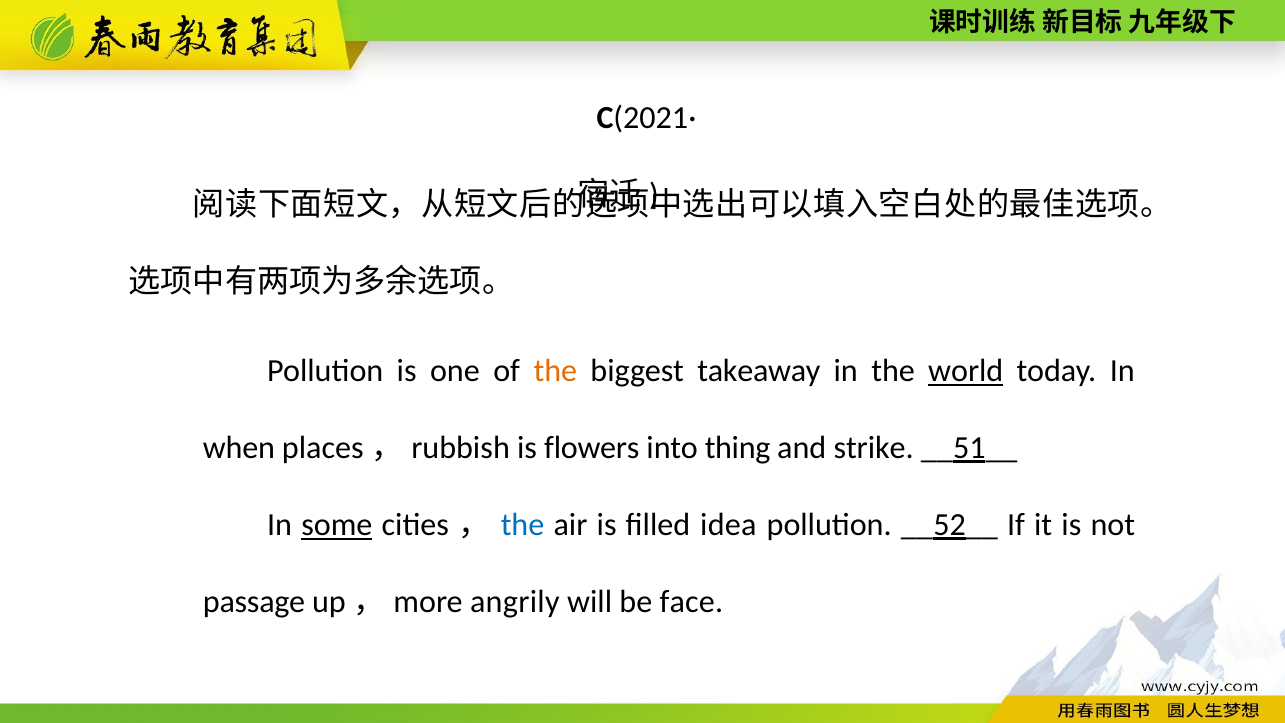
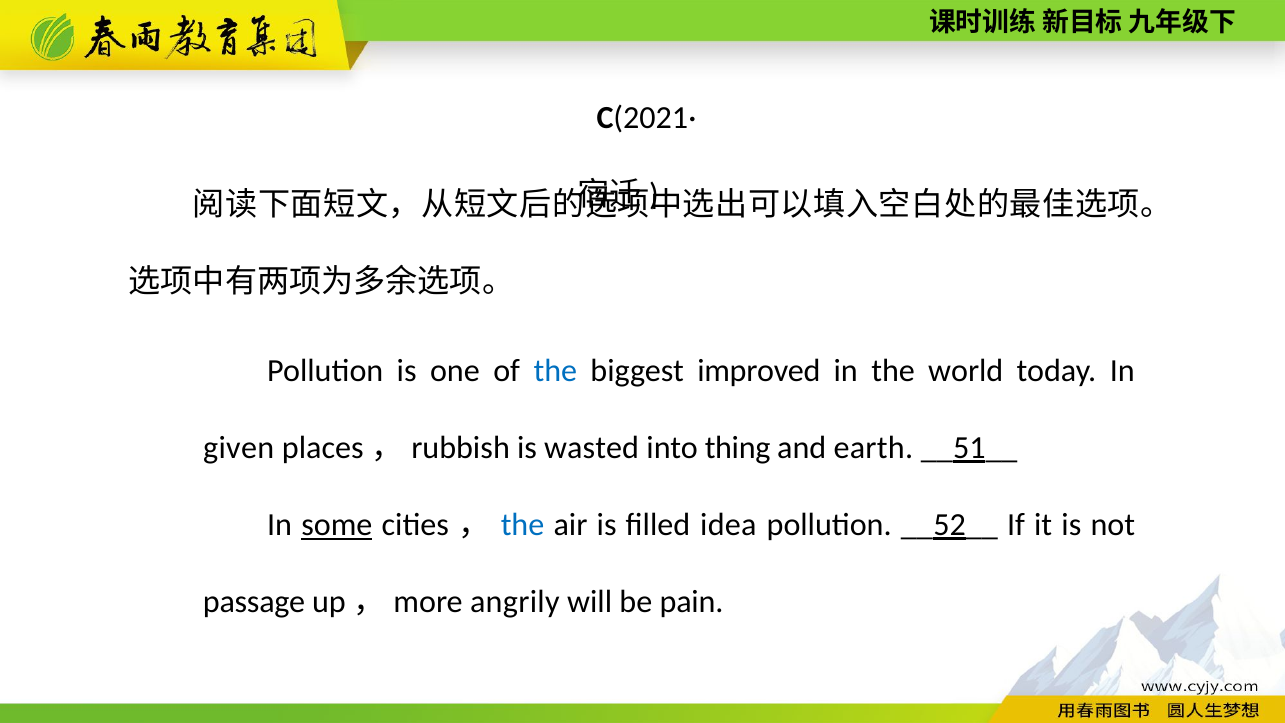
the colour: orange -> blue (555, 371)
takeaway: takeaway -> improved (759, 371)
world underline: present -> none (966, 371)
when: when -> given (239, 448)
flowers: flowers -> wasted (592, 448)
strike: strike -> earth (873, 448)
face: face -> pain (692, 602)
